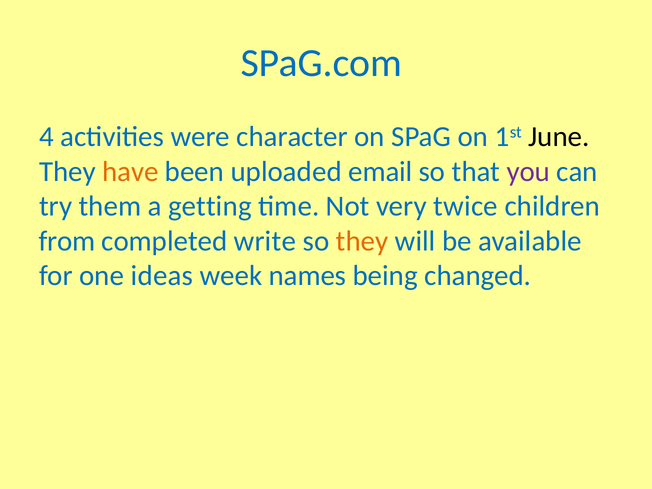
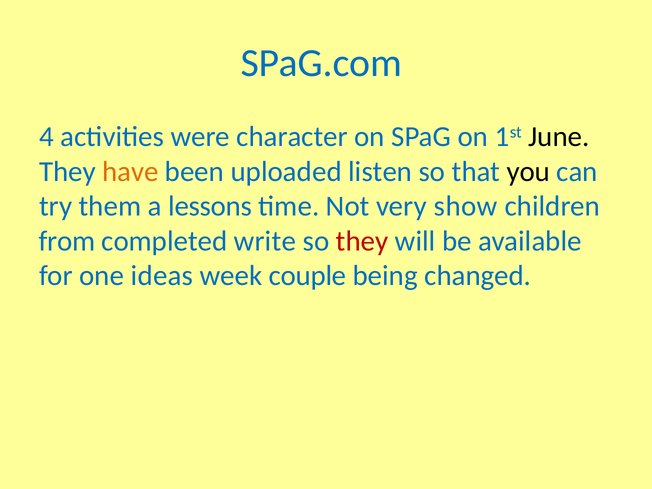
email: email -> listen (380, 172)
you colour: purple -> black (528, 172)
getting: getting -> lessons (210, 206)
twice: twice -> show (466, 206)
they colour: orange -> red (362, 241)
names: names -> couple (308, 276)
